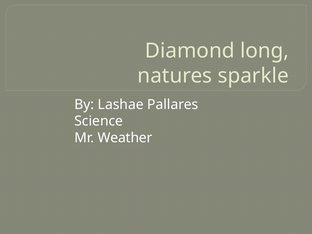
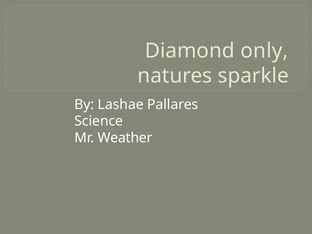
long: long -> only (264, 51)
